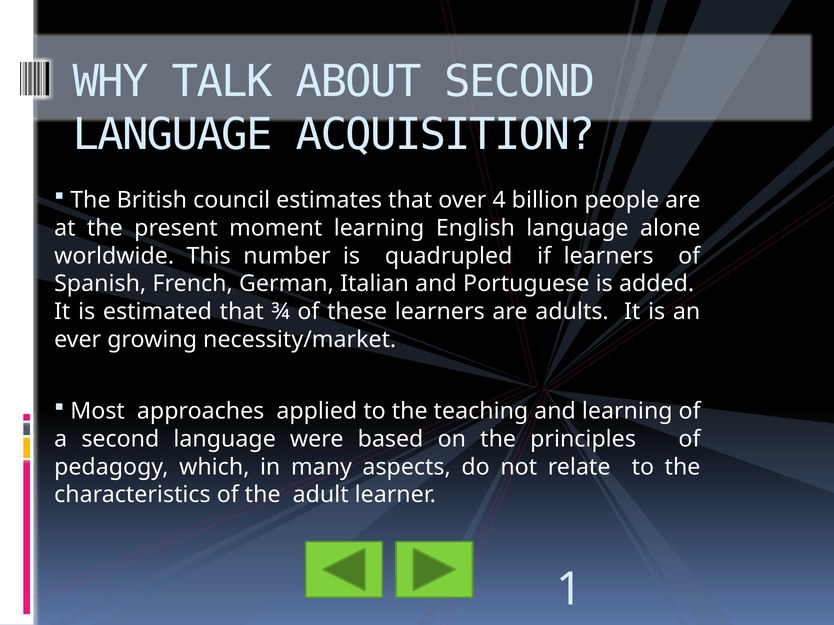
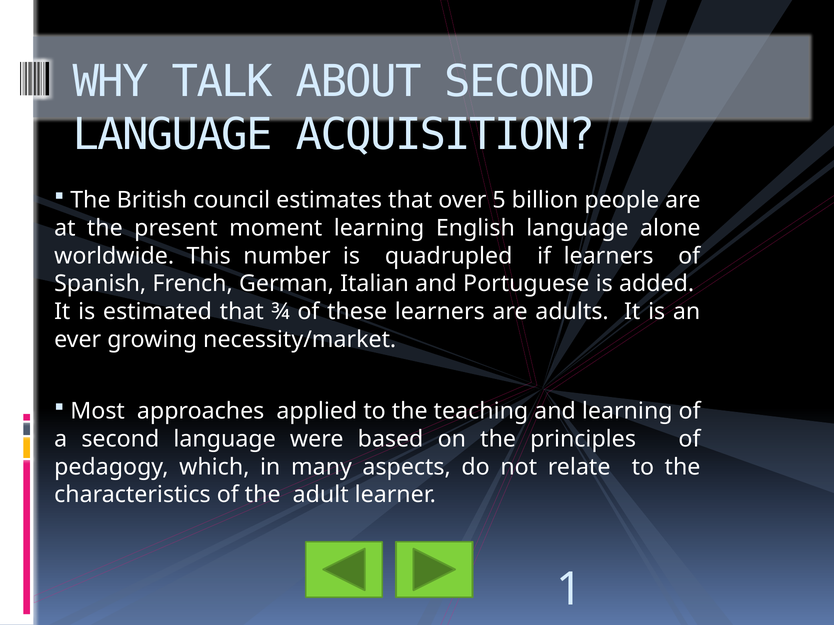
4: 4 -> 5 (499, 200)
